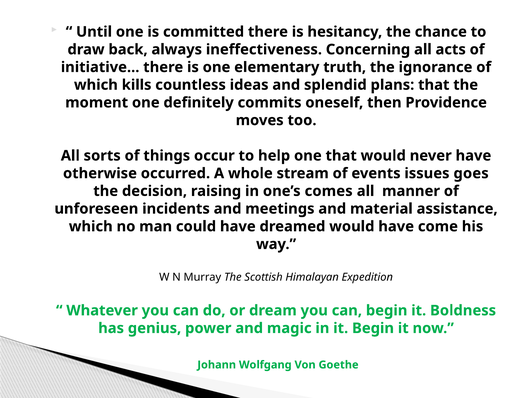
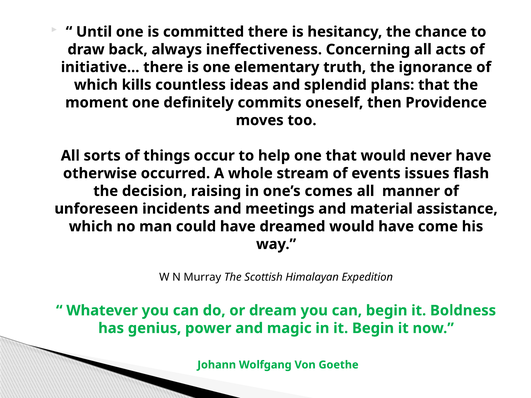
goes: goes -> flash (471, 173)
